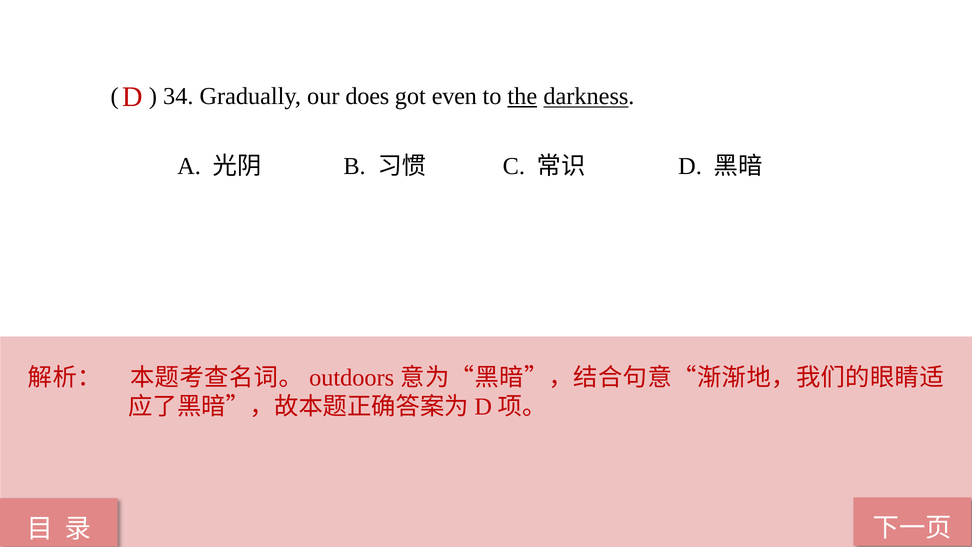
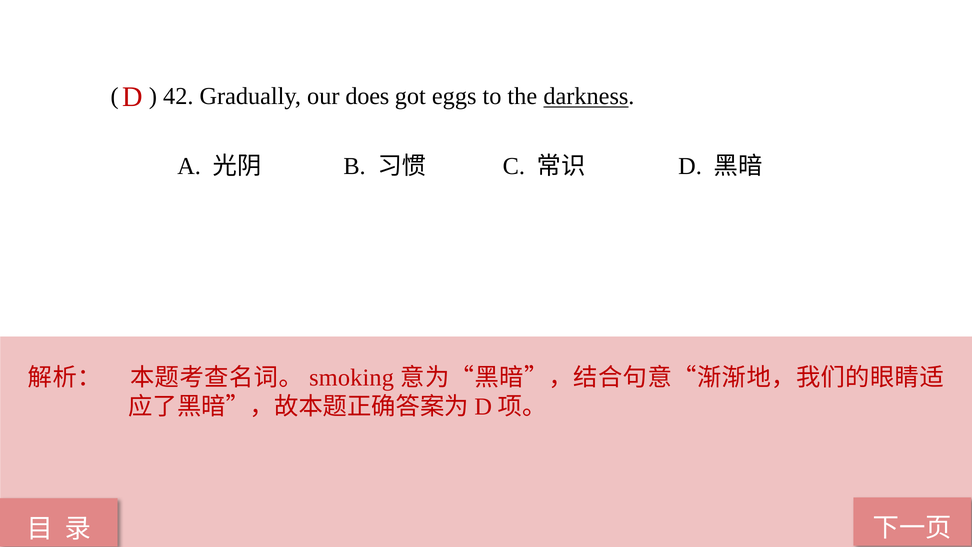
34: 34 -> 42 (178, 96)
even: even -> eggs (454, 96)
the underline: present -> none (522, 96)
outdoors: outdoors -> smoking (352, 378)
